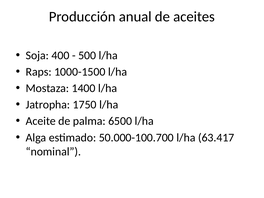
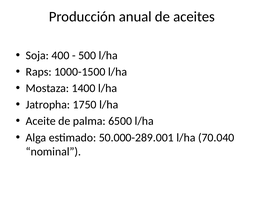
50.000-100.700: 50.000-100.700 -> 50.000-289.001 (136, 138)
63.417: 63.417 -> 70.040 (216, 138)
